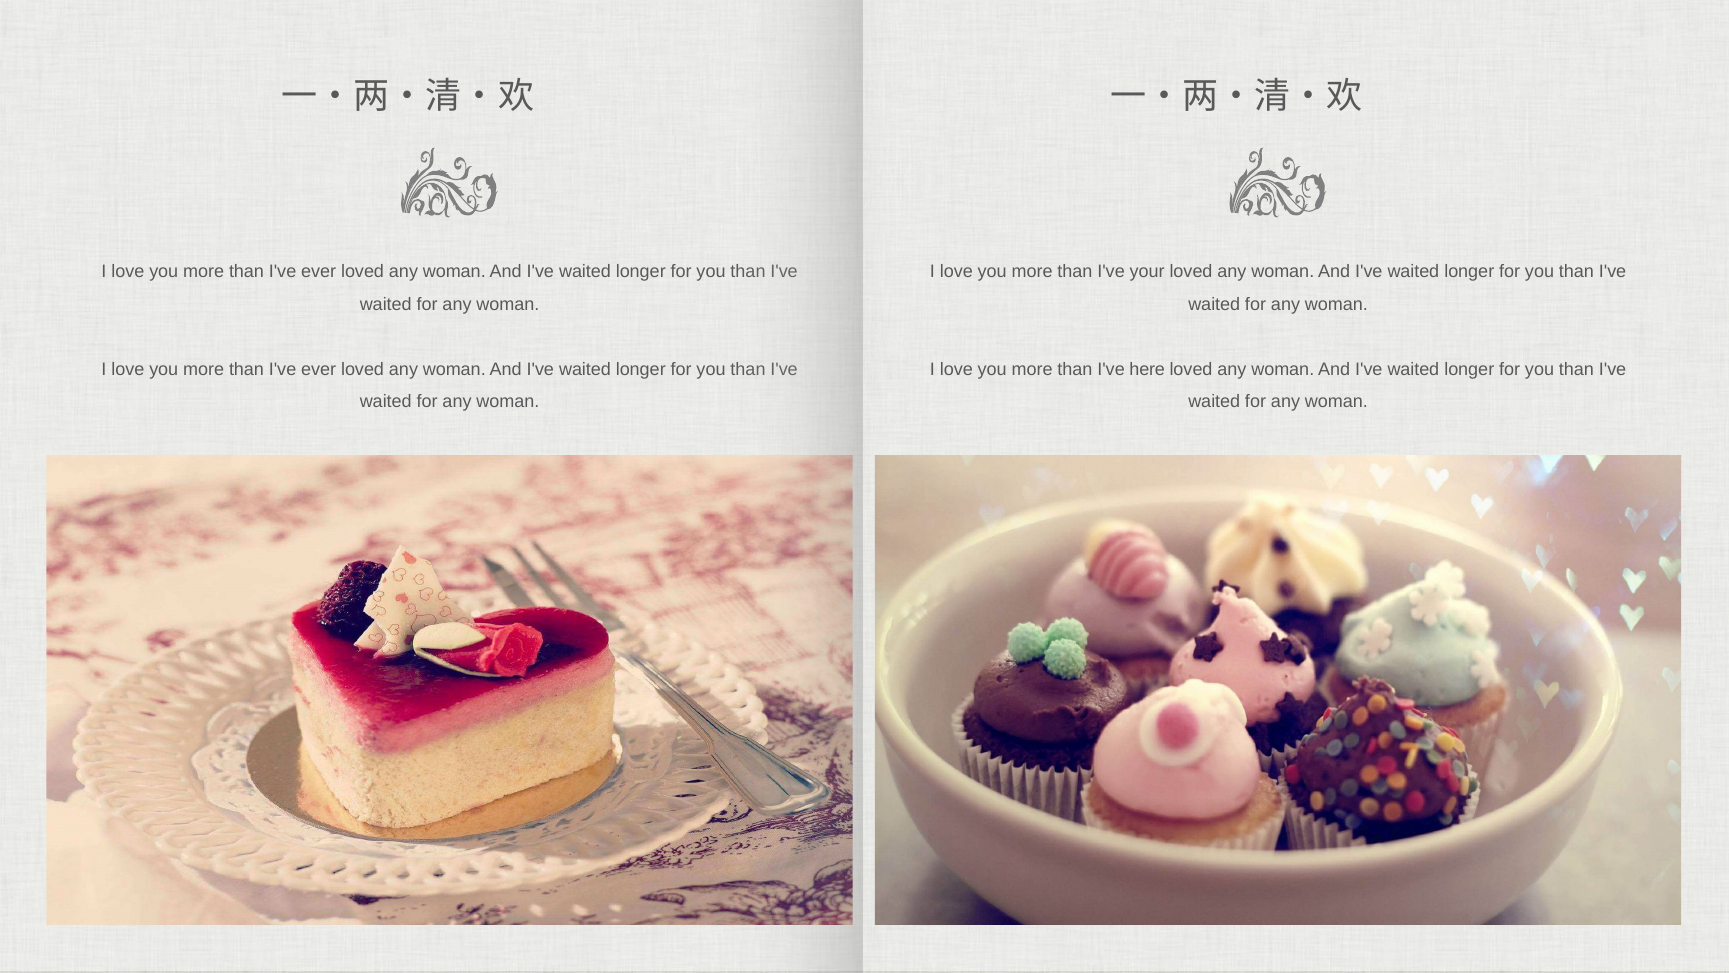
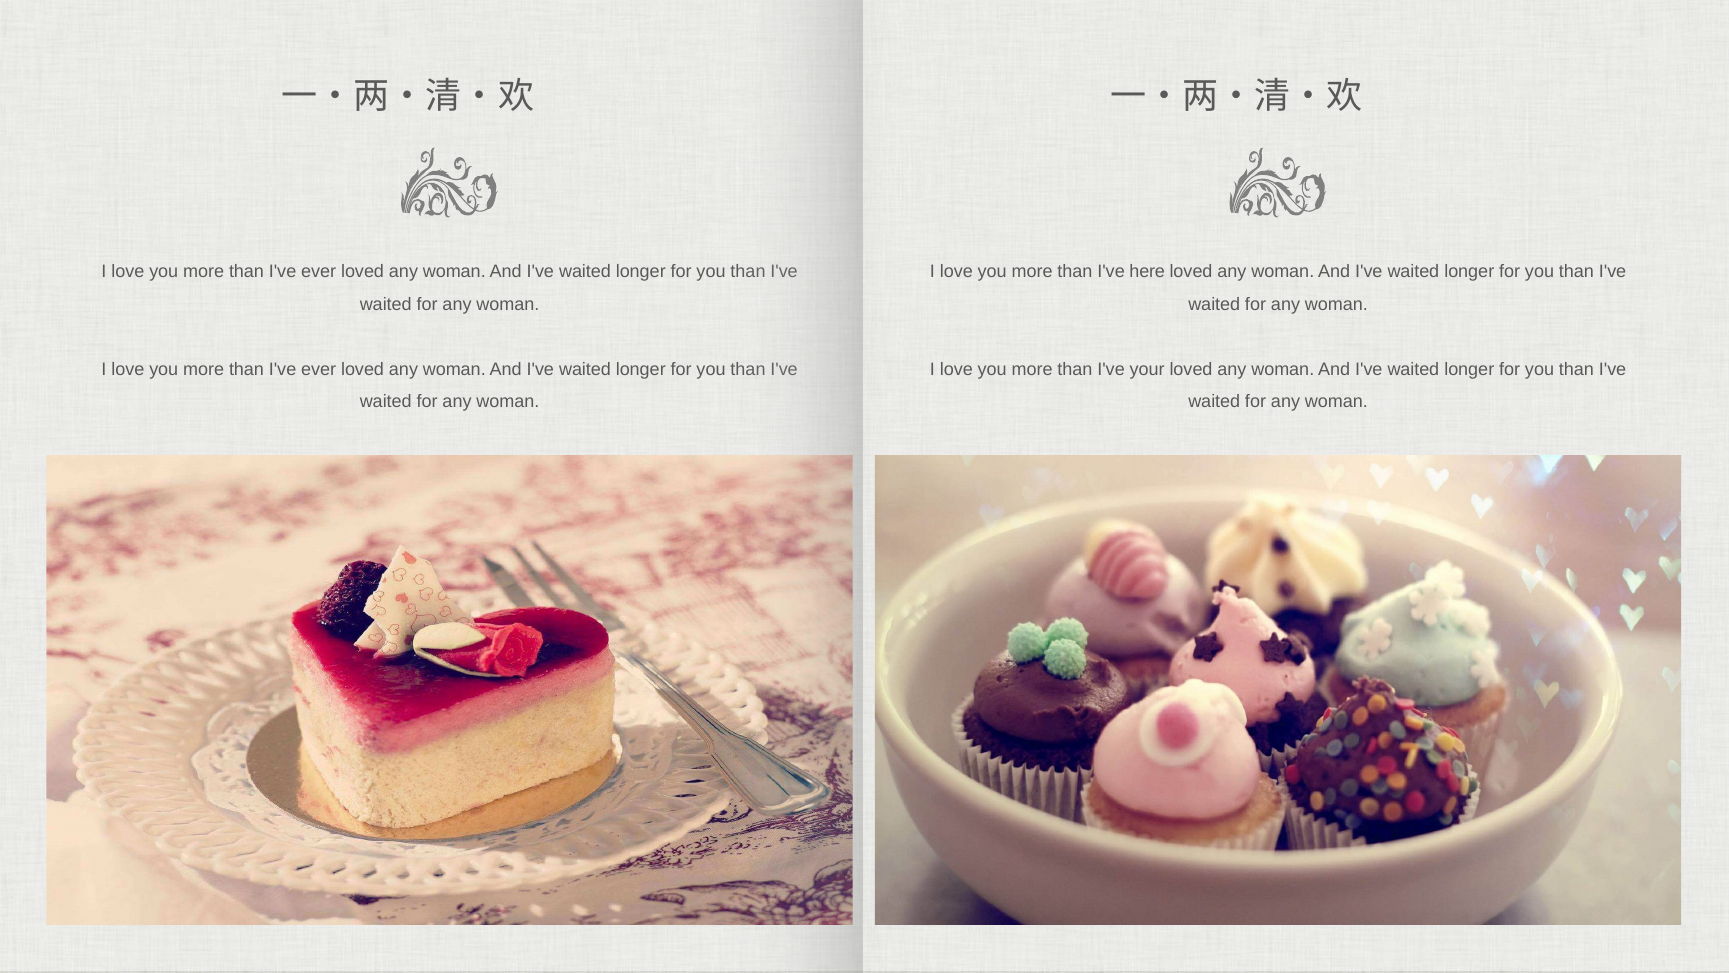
your: your -> here (1147, 272)
here: here -> your (1147, 369)
